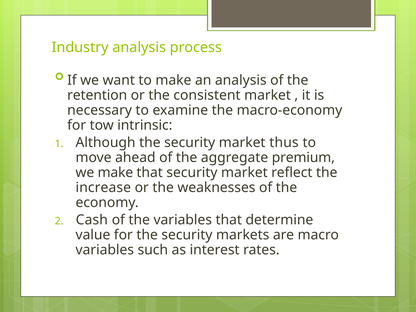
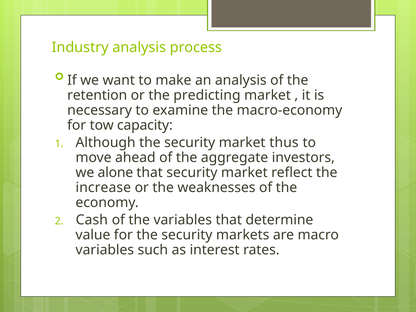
consistent: consistent -> predicting (207, 95)
intrinsic: intrinsic -> capacity (145, 125)
premium: premium -> investors (303, 158)
we make: make -> alone (115, 173)
